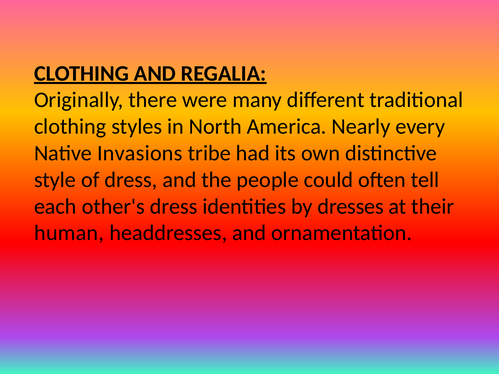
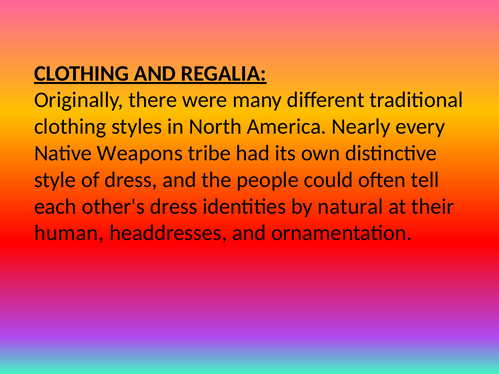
Invasions: Invasions -> Weapons (140, 153)
dresses: dresses -> natural (350, 207)
